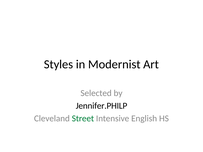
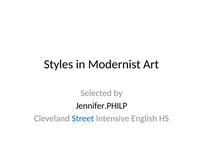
Street colour: green -> blue (83, 119)
